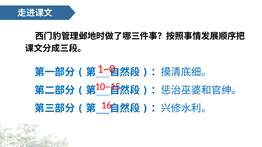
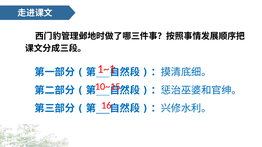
1~0: 1~0 -> 1~1 (106, 69)
